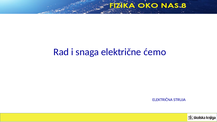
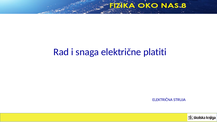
ćemo: ćemo -> platiti (155, 52)
